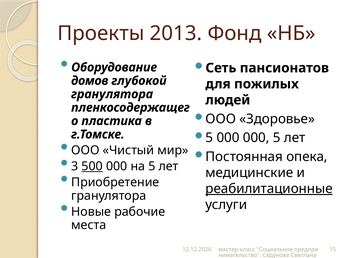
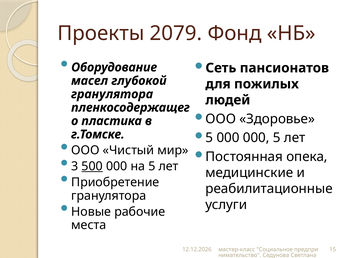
2013: 2013 -> 2079 (176, 33)
домов: домов -> масел (90, 81)
реабилитационные underline: present -> none (269, 189)
